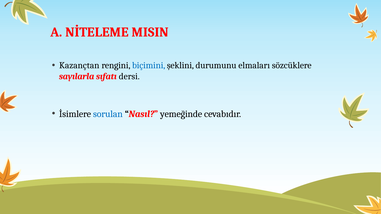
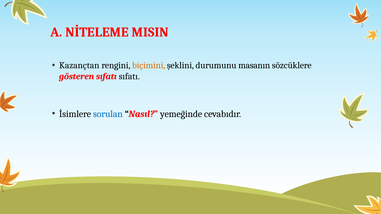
biçimini colour: blue -> orange (149, 66)
elmaları: elmaları -> masanın (254, 66)
sayılarla: sayılarla -> gösteren (77, 77)
sıfatı dersi: dersi -> sıfatı (129, 77)
